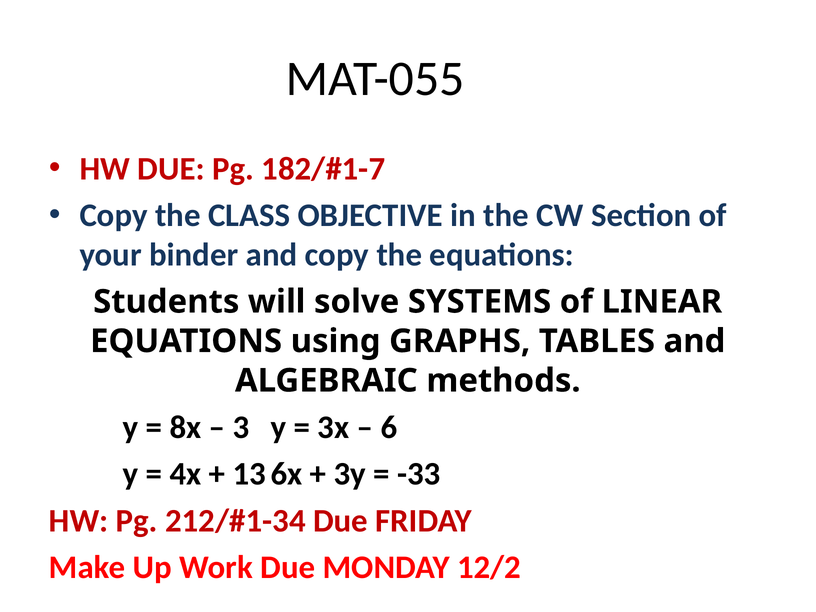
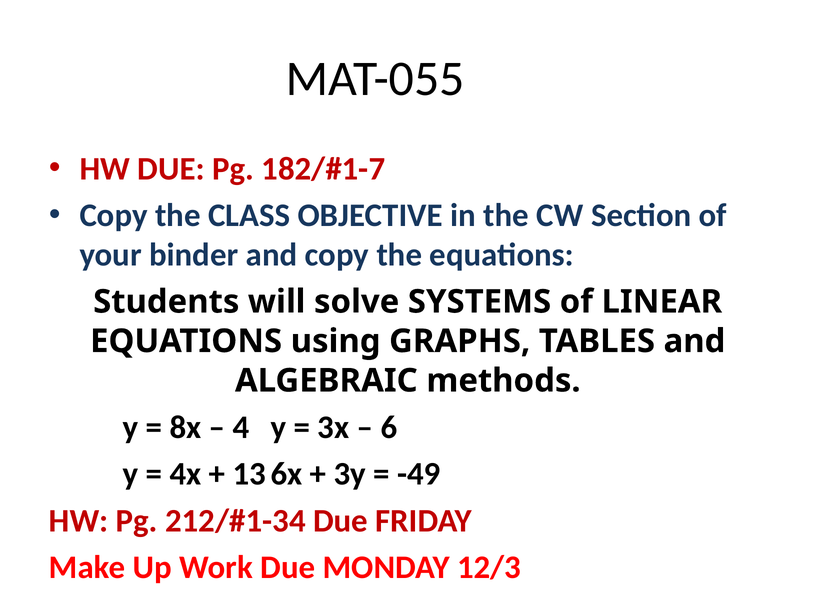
3: 3 -> 4 (241, 427)
-33: -33 -> -49 (419, 474)
12/2: 12/2 -> 12/3 (489, 568)
